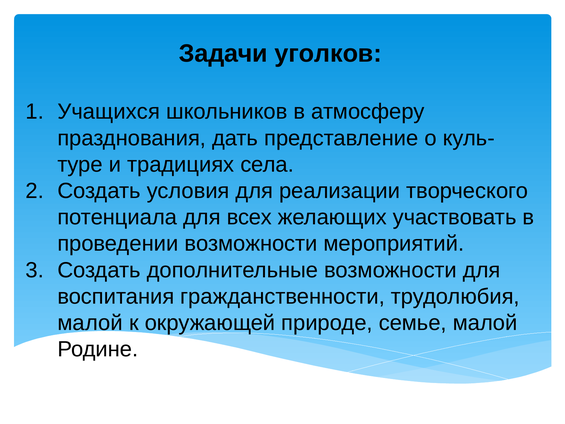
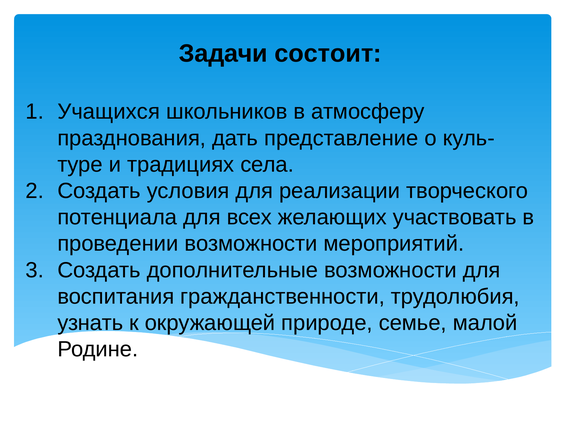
уголков: уголков -> состоит (328, 53)
малой: малой -> узнать (90, 323)
